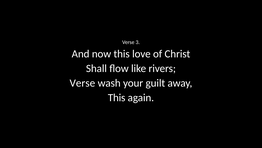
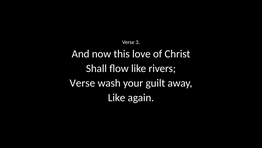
This: This -> Like (117, 97)
